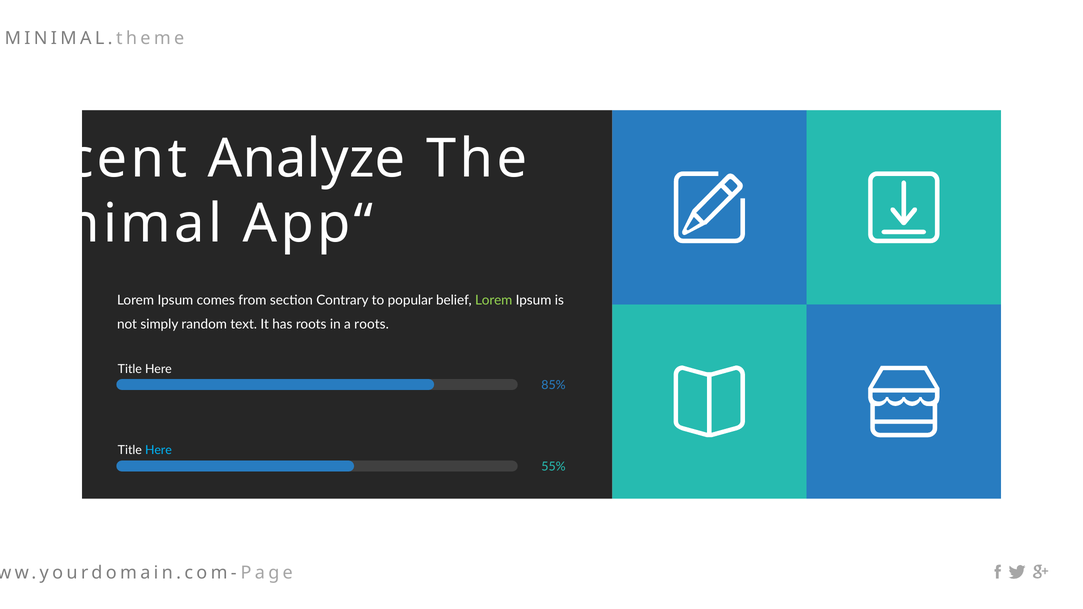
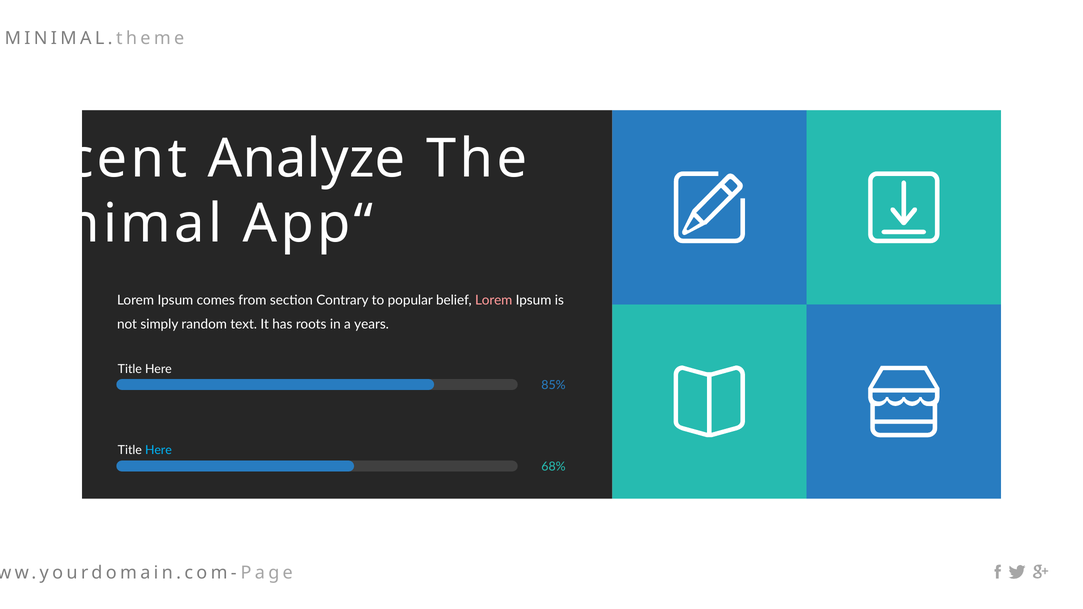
Lorem colour: light green -> pink (494, 300)
a roots: roots -> years (372, 325)
55%: 55% -> 68% (554, 467)
